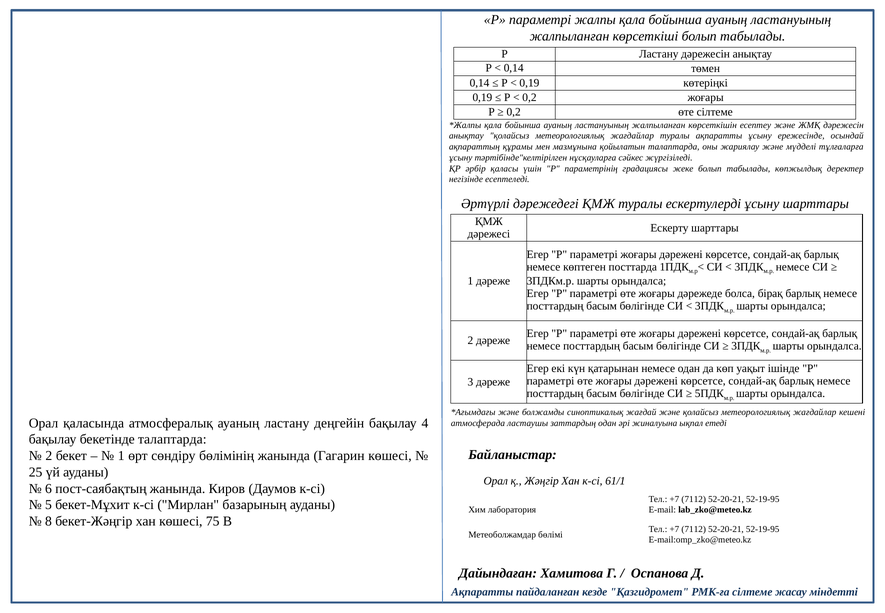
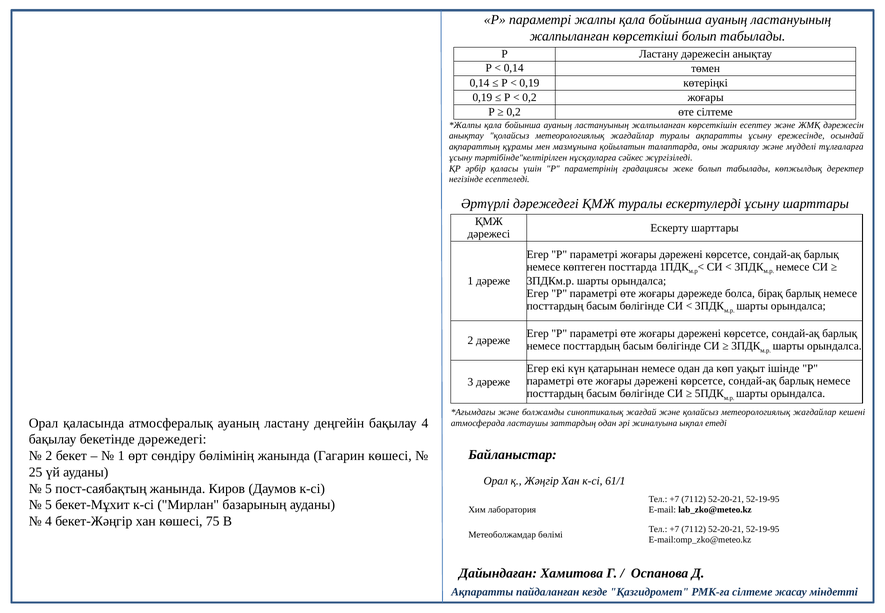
бекетінде талаптарда: талаптарда -> дәрежедегі (172, 439)
6: 6 -> 5 (49, 488)
8: 8 -> 4 (49, 521)
